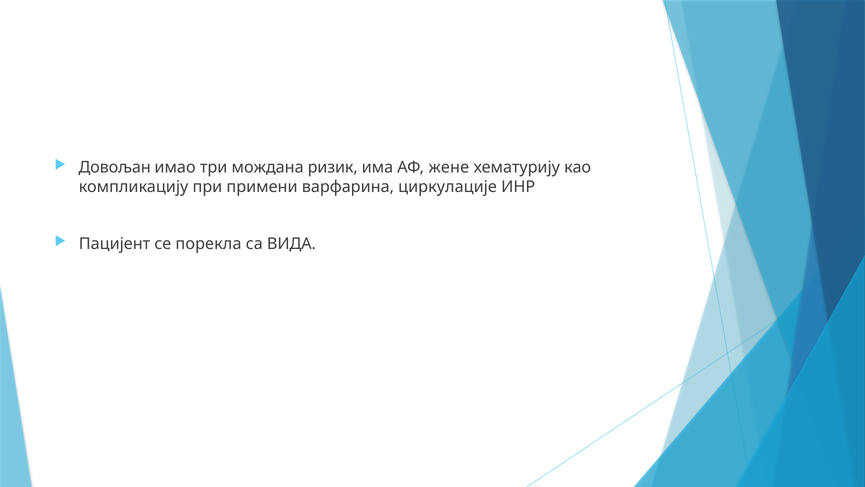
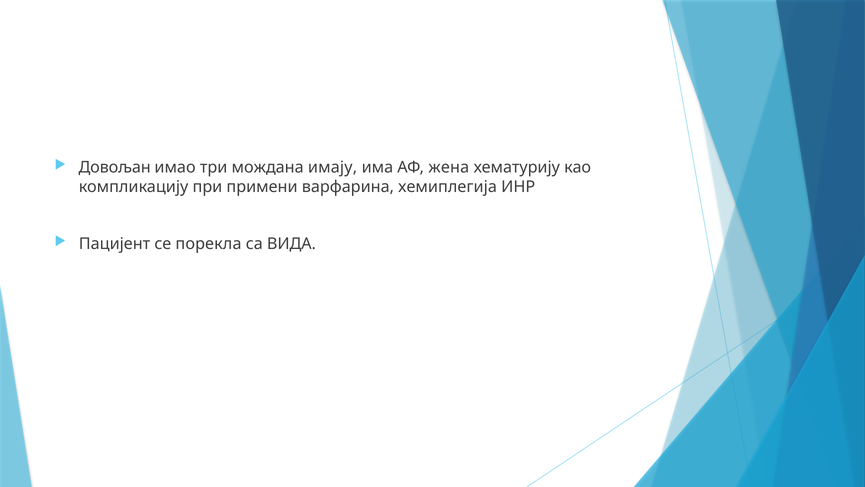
ризик: ризик -> имају (333, 167)
жене: жене -> жена (449, 167)
циркулације: циркулације -> хемиплегија (448, 187)
